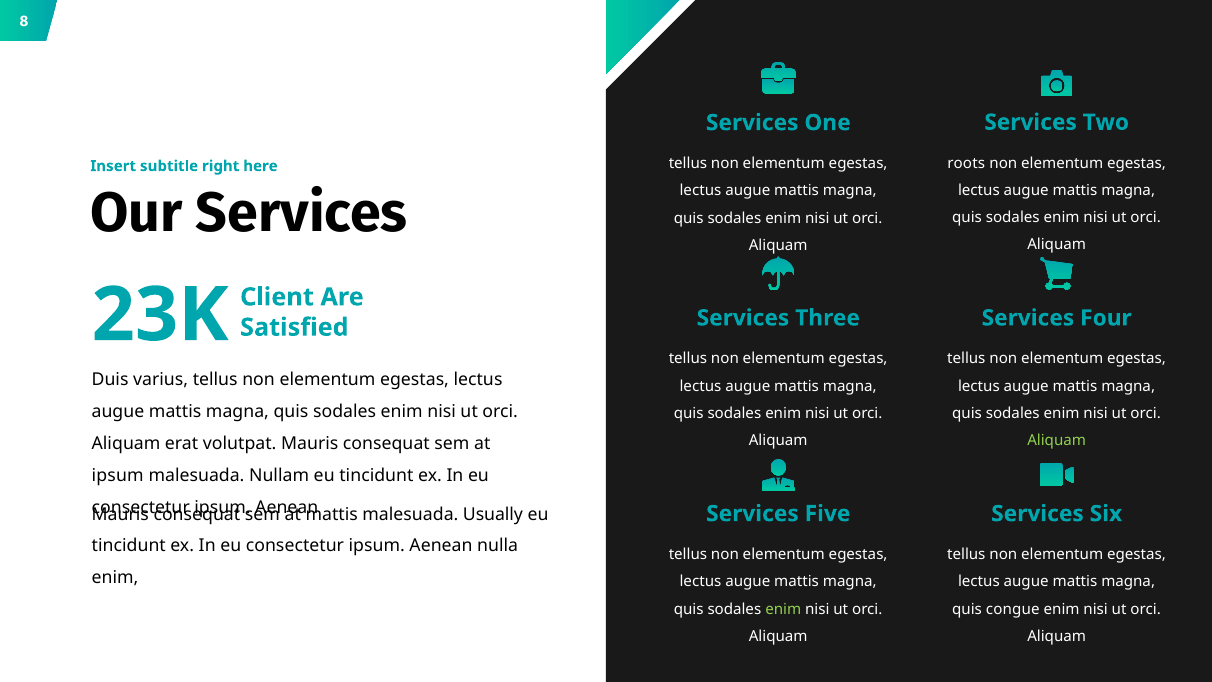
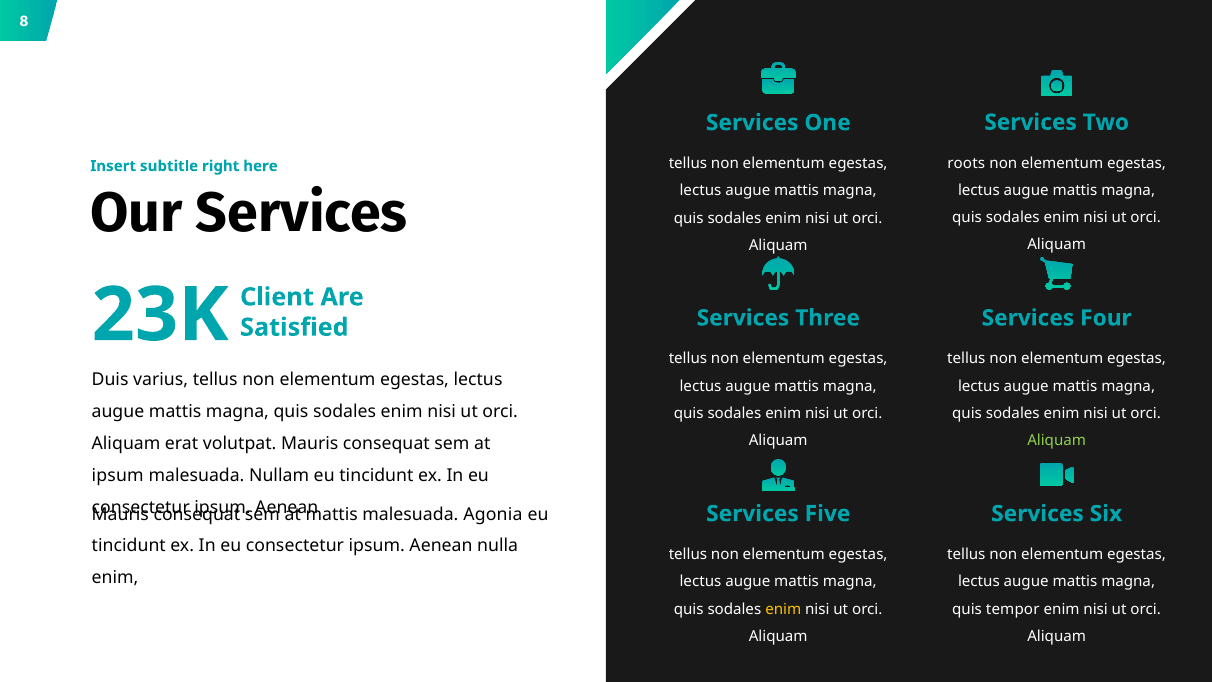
Usually: Usually -> Agonia (493, 514)
enim colour: light green -> yellow (783, 609)
congue: congue -> tempor (1013, 609)
